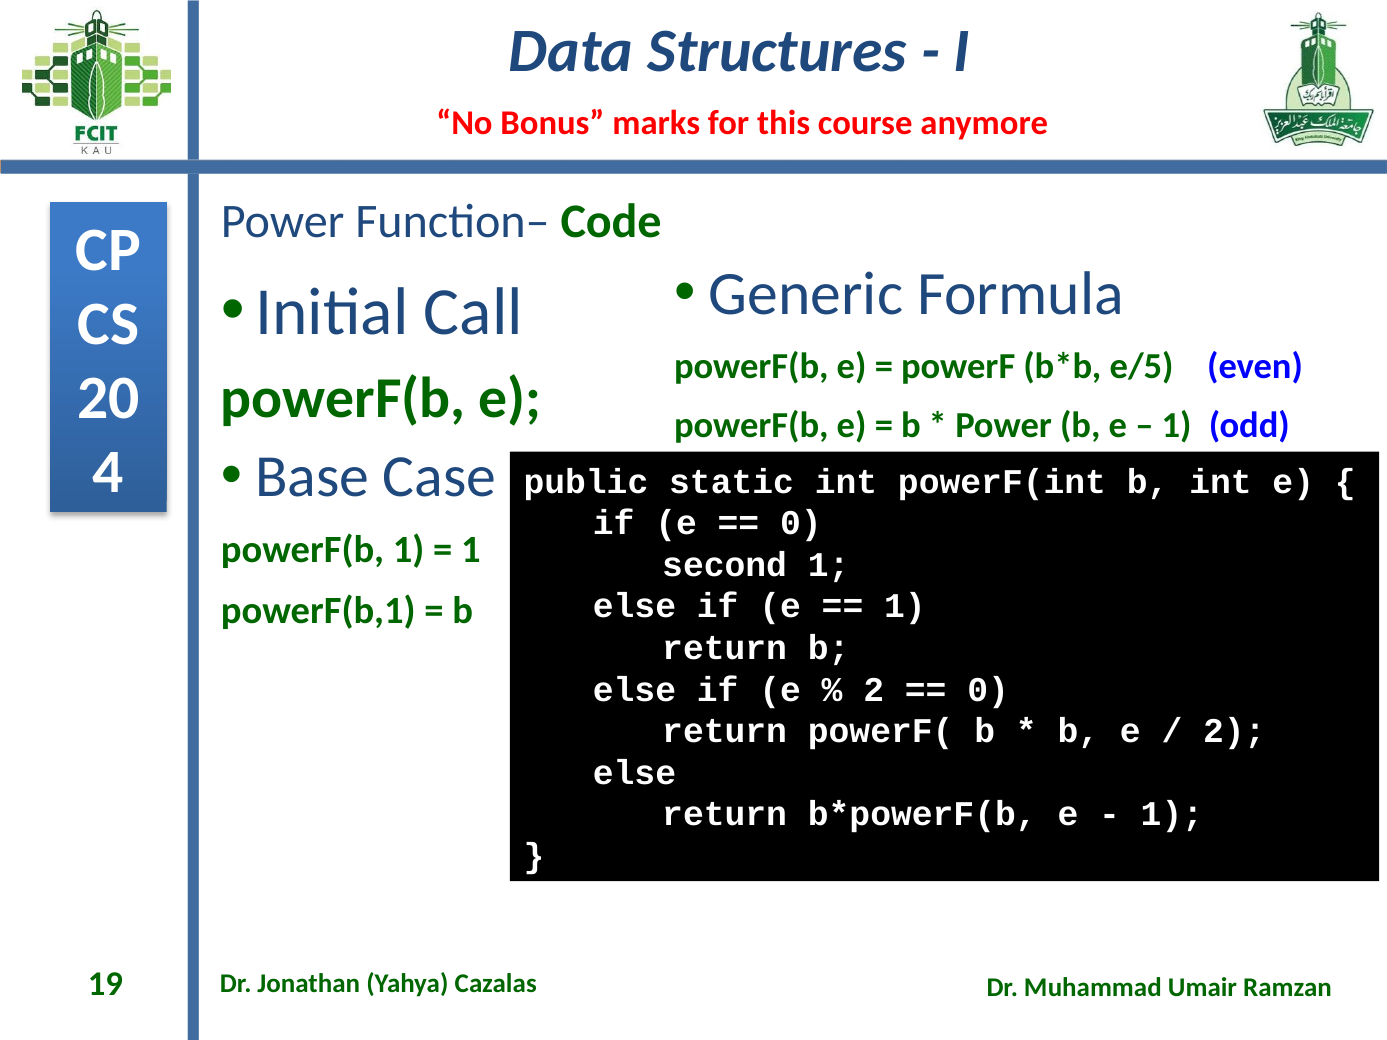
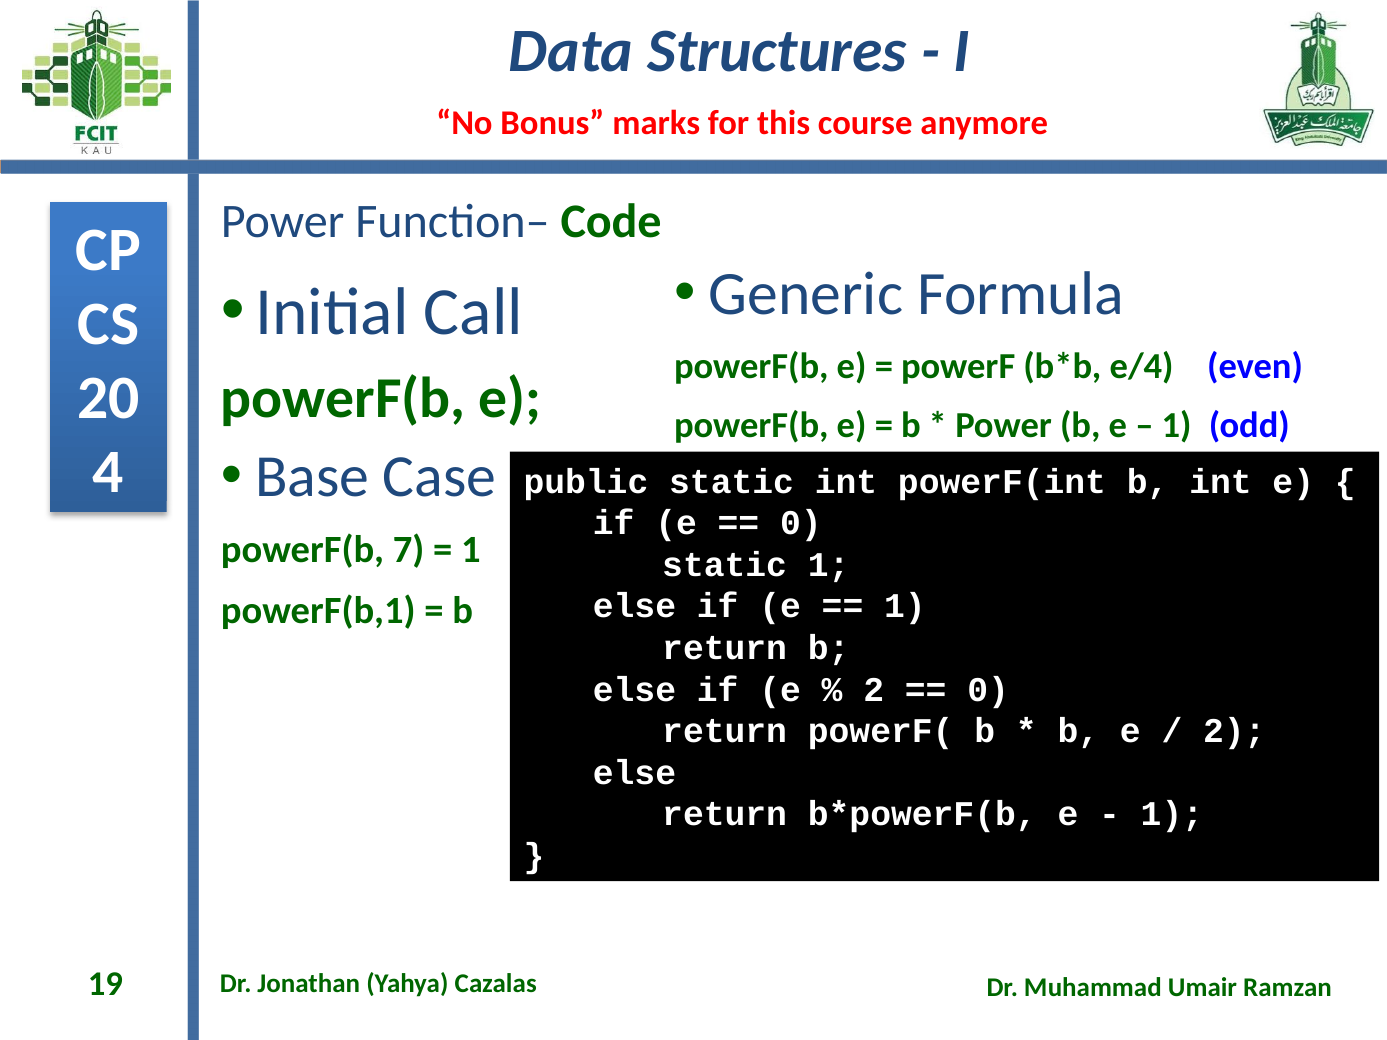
e/5: e/5 -> e/4 (1142, 366)
powerF(b 1: 1 -> 7 (409, 550)
second: second -> static (725, 565)
